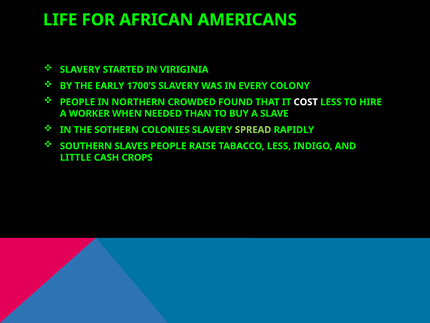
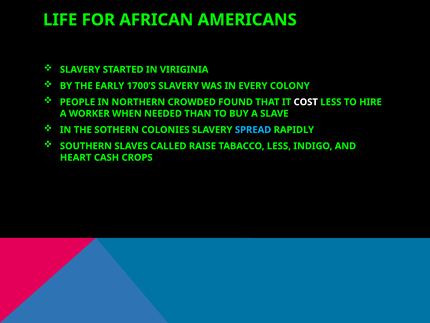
SPREAD colour: light green -> light blue (253, 130)
SLAVES PEOPLE: PEOPLE -> CALLED (168, 146)
LITTLE: LITTLE -> HEART (76, 157)
